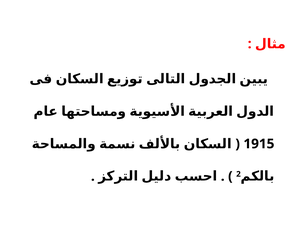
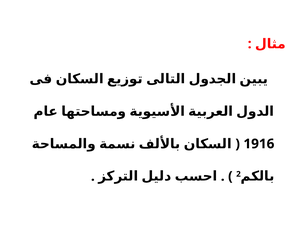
1915: 1915 -> 1916 (259, 144)
